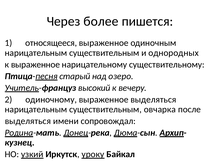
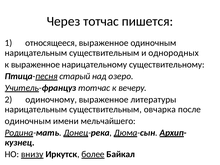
Через более: более -> тотчас (101, 21)
Учитель-француз высокий: высокий -> тотчас (94, 88)
выраженное выделяться: выделяться -> литературы (153, 99)
выделяться: выделяться -> одиночным (28, 121)
сопровождал: сопровождал -> мельчайшего (108, 121)
узкий: узкий -> внизу (32, 154)
уроку: уроку -> более (93, 154)
